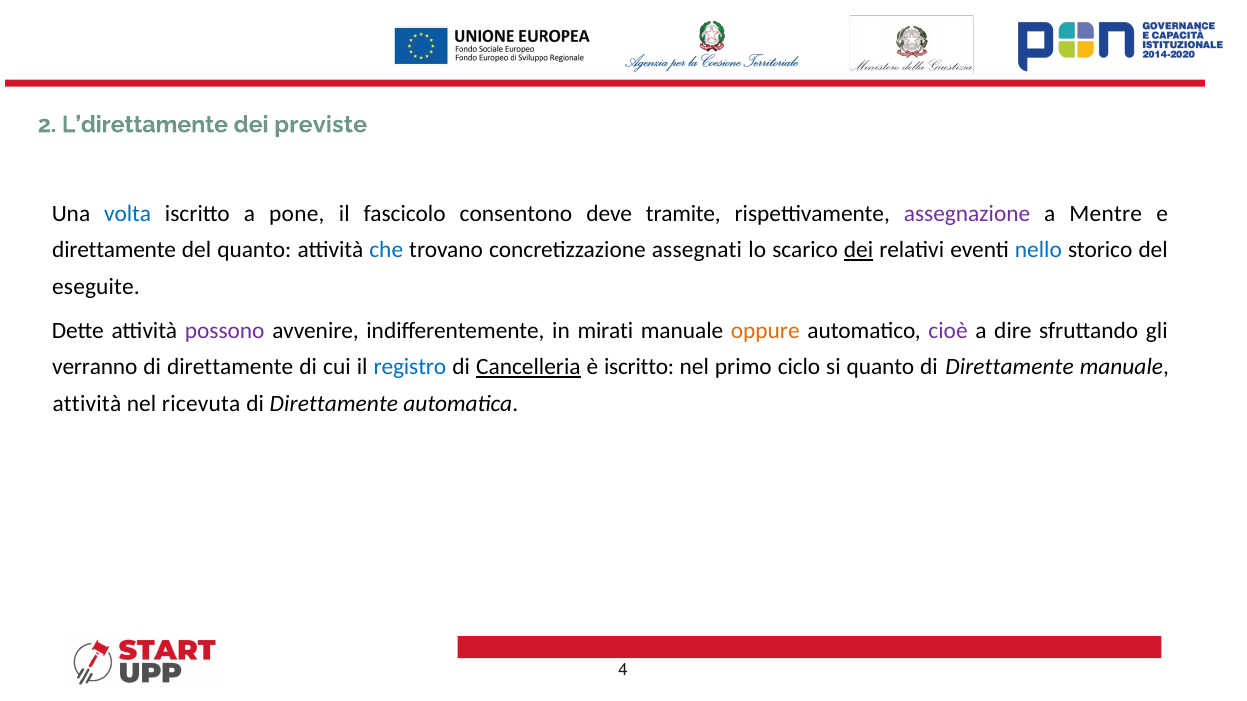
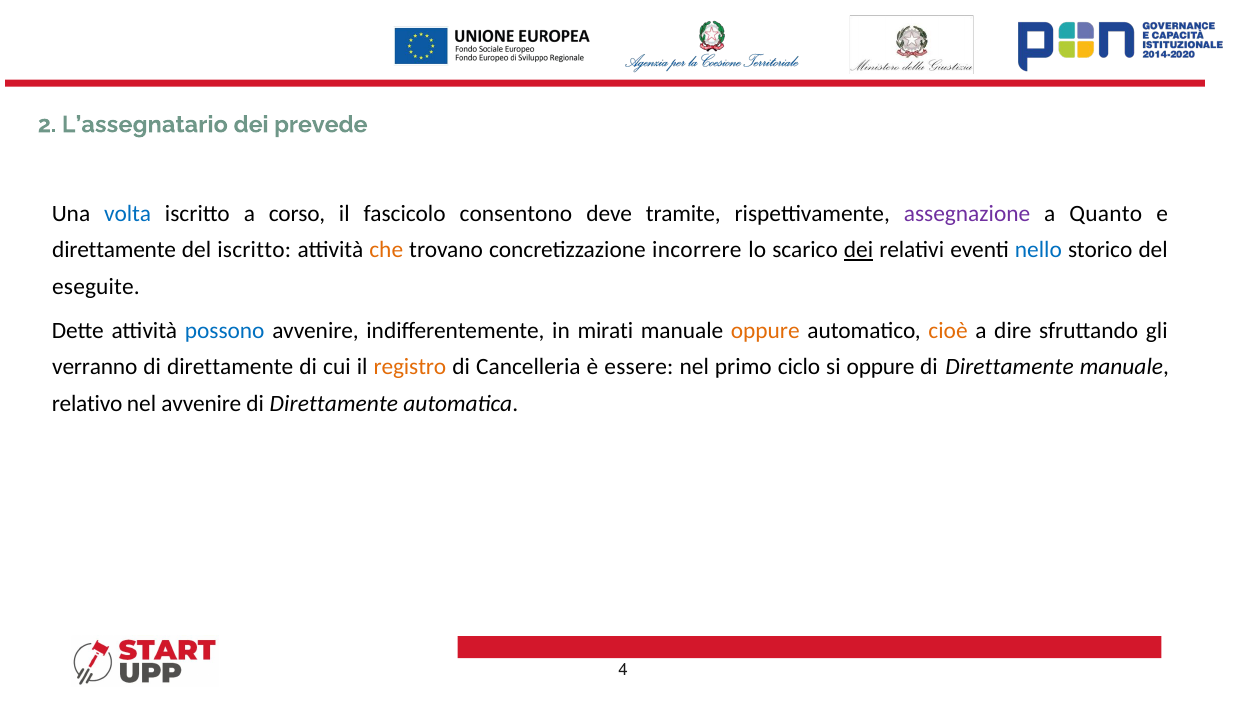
L’direttamente: L’direttamente -> L’assegnatario (145, 125)
previste: previste -> prevede (321, 125)
pone: pone -> corso (297, 214)
Mentre: Mentre -> Quanto (1106, 214)
del quanto: quanto -> iscritto (254, 250)
che colour: blue -> orange (386, 250)
assegnati: assegnati -> incorrere (697, 250)
possono colour: purple -> blue (225, 331)
cioè colour: purple -> orange (948, 331)
registro colour: blue -> orange (410, 367)
Cancelleria underline: present -> none (528, 367)
è iscritto: iscritto -> essere (639, 367)
si quanto: quanto -> oppure (881, 367)
attività: attività -> relativo (87, 404)
nel ricevuta: ricevuta -> avvenire (201, 404)
